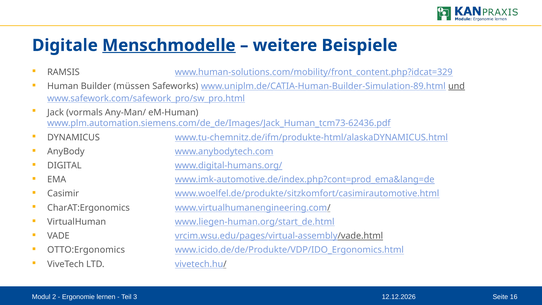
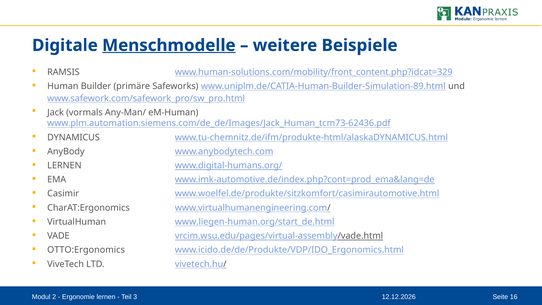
müssen: müssen -> primäre (132, 86)
und underline: present -> none (457, 86)
DIGITAL: DIGITAL -> LERNEN (64, 165)
